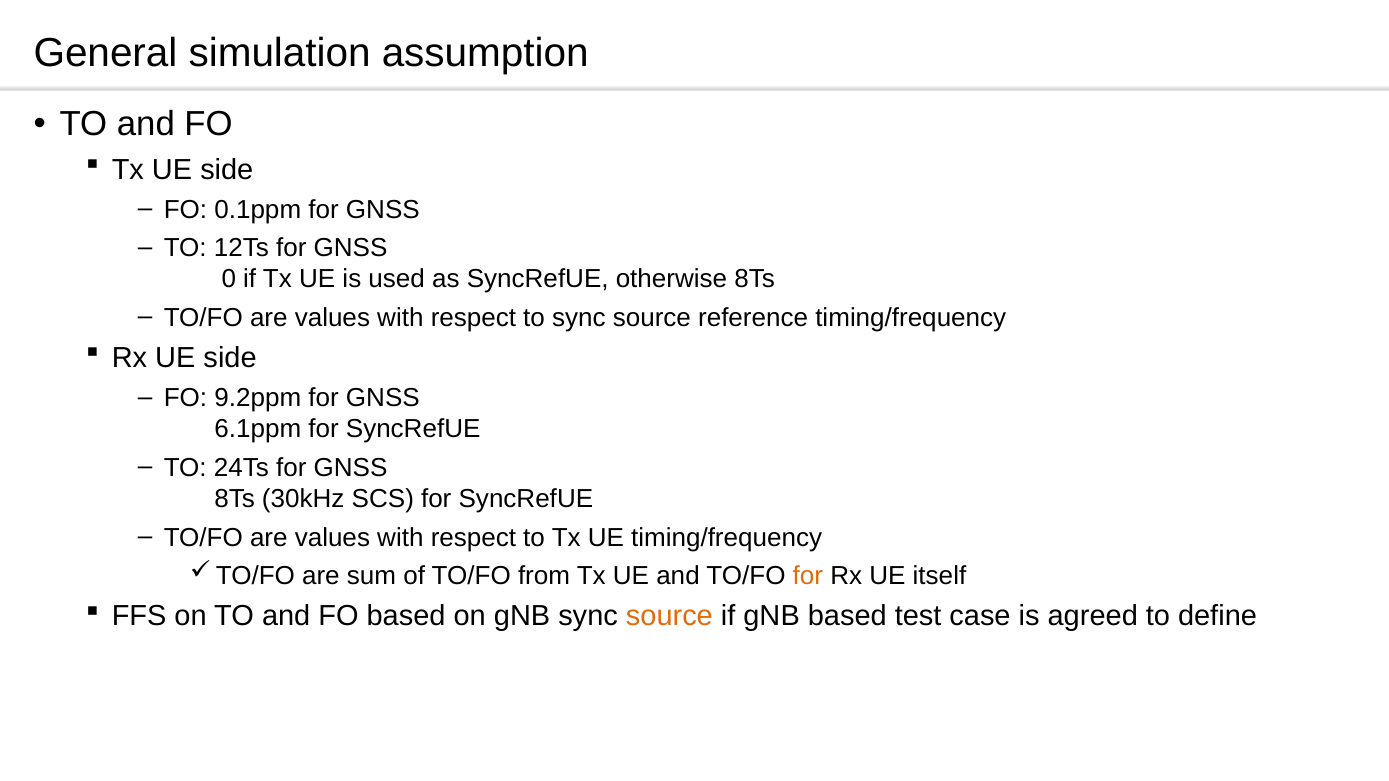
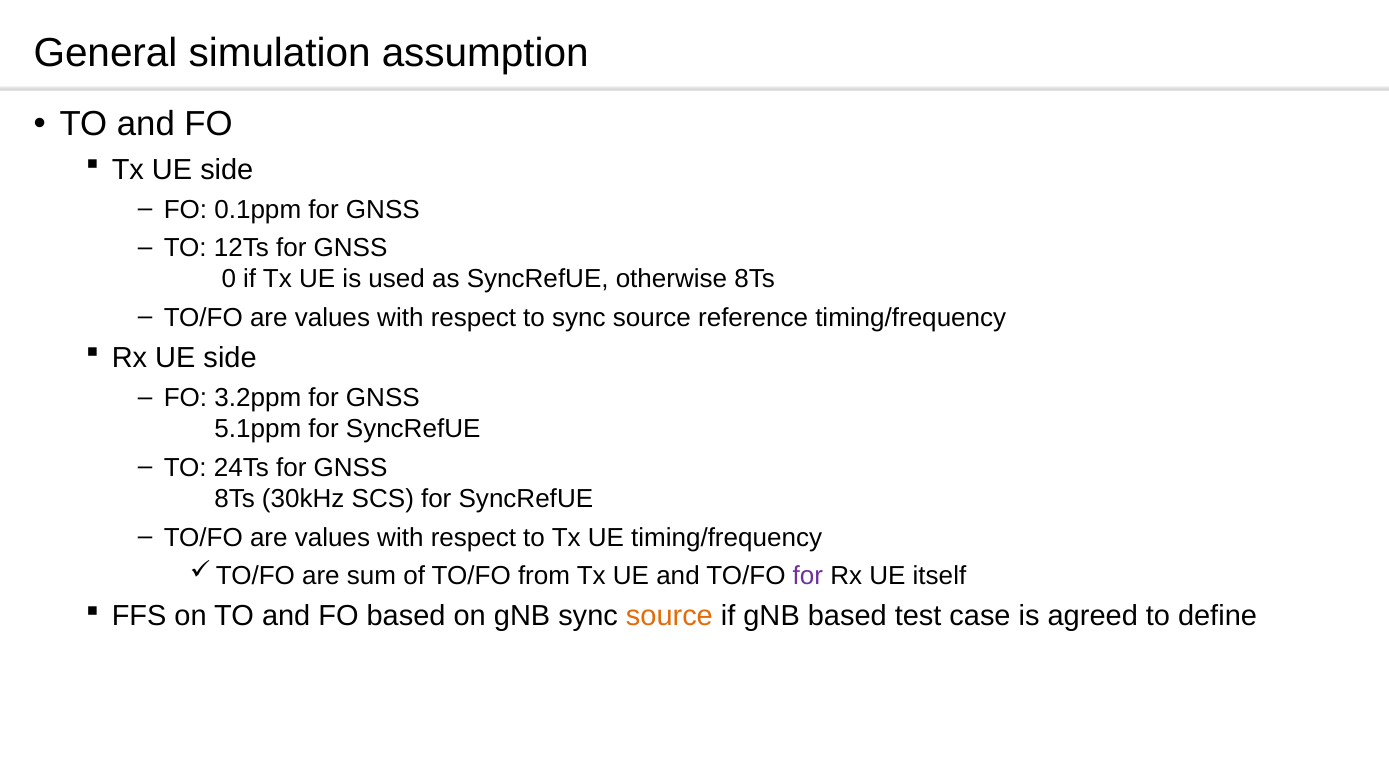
9.2ppm: 9.2ppm -> 3.2ppm (258, 398)
6.1ppm: 6.1ppm -> 5.1ppm (258, 429)
for colour: orange -> purple (808, 576)
